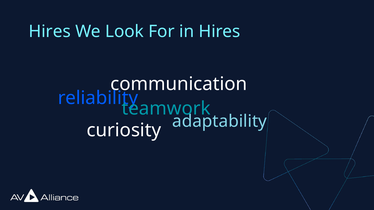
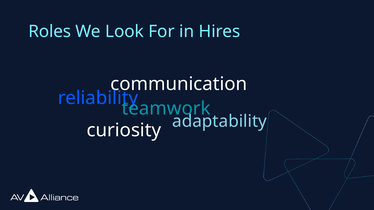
Hires: Hires -> Roles (50, 31)
